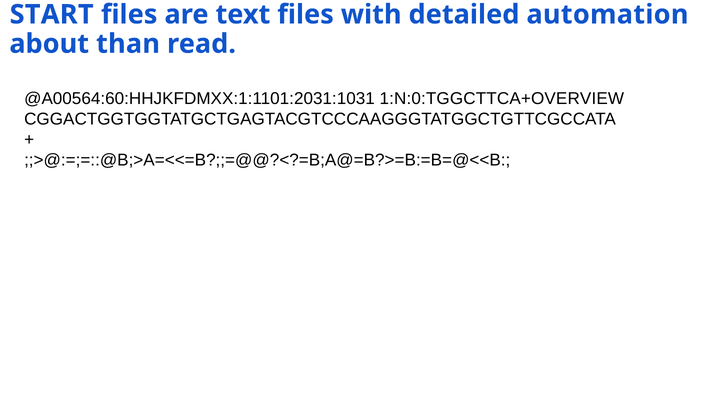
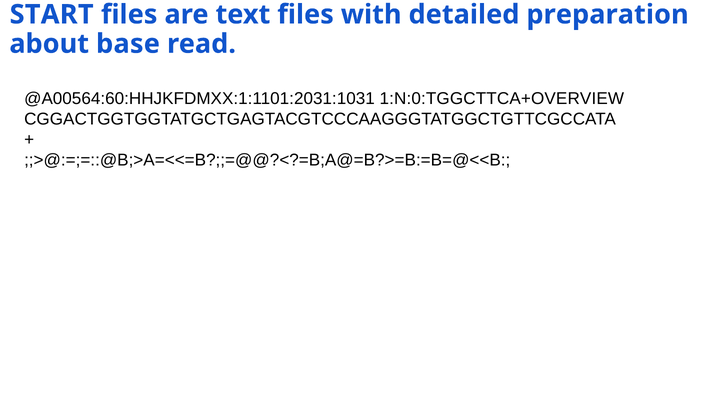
automation: automation -> preparation (608, 15)
than: than -> base (128, 44)
